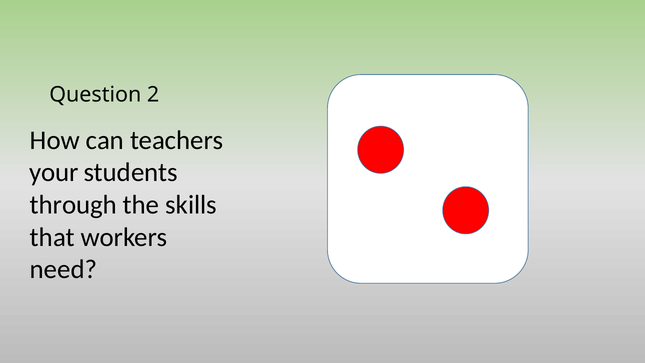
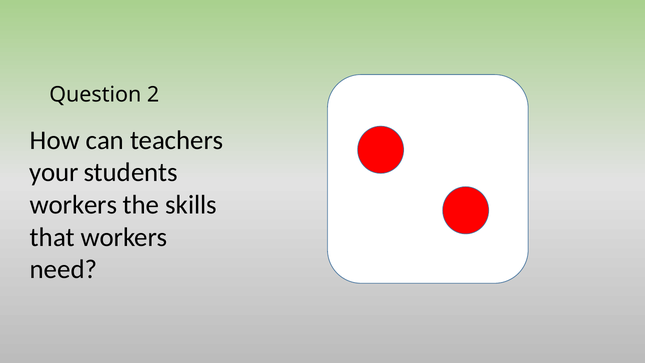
through: through -> workers (73, 205)
